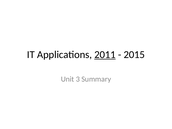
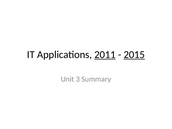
2015 underline: none -> present (134, 55)
